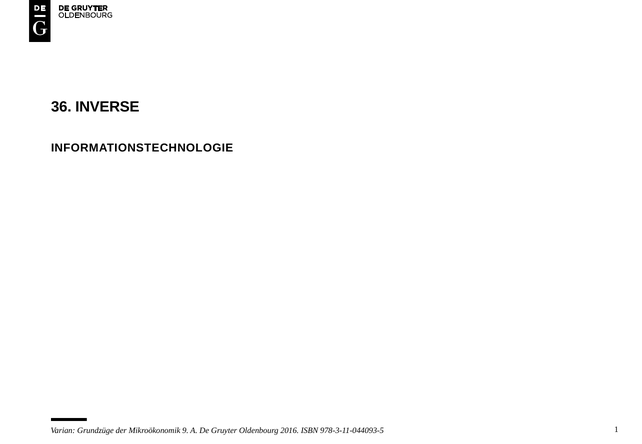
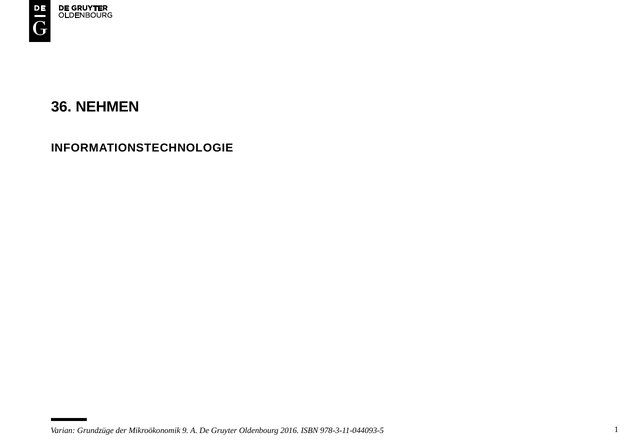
INVERSE: INVERSE -> NEHMEN (107, 107)
